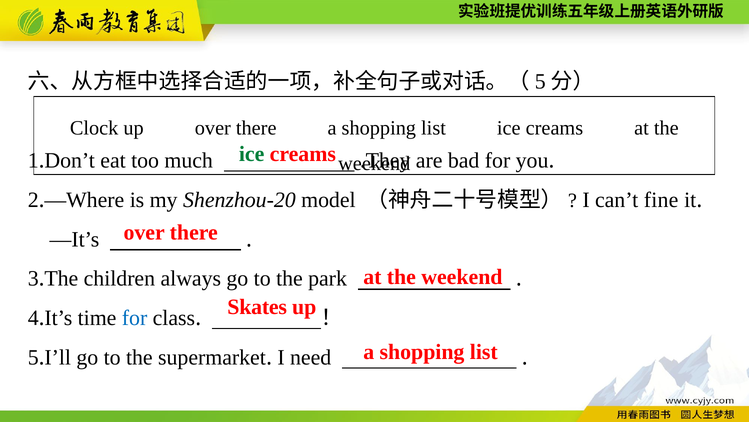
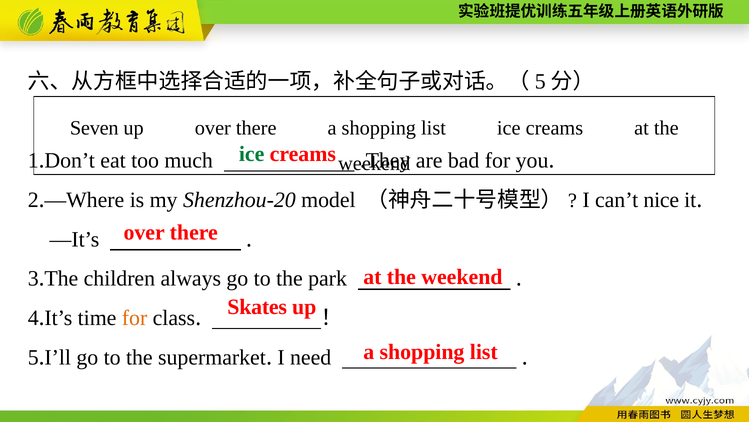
Clock: Clock -> Seven (94, 128)
fine: fine -> nice (661, 200)
for colour: blue -> orange (135, 318)
